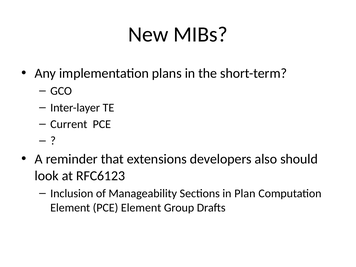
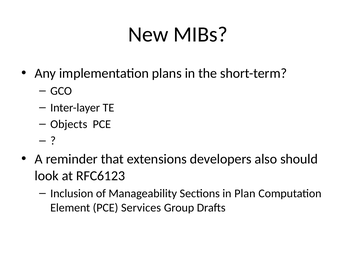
Current: Current -> Objects (69, 124)
PCE Element: Element -> Services (141, 208)
